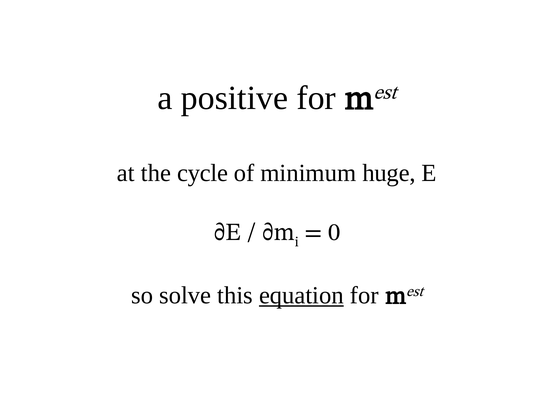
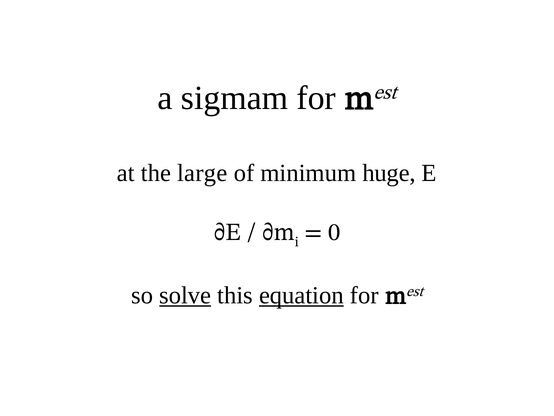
positive: positive -> sigmam (234, 98)
cycle: cycle -> large (202, 173)
solve underline: none -> present (185, 295)
